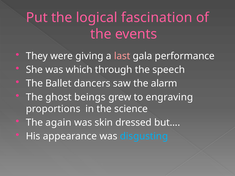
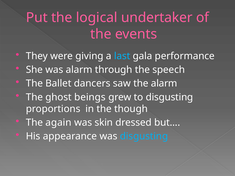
fascination: fascination -> undertaker (157, 18)
last colour: pink -> light blue (122, 56)
was which: which -> alarm (79, 70)
to engraving: engraving -> disgusting (169, 97)
science: science -> though (131, 109)
